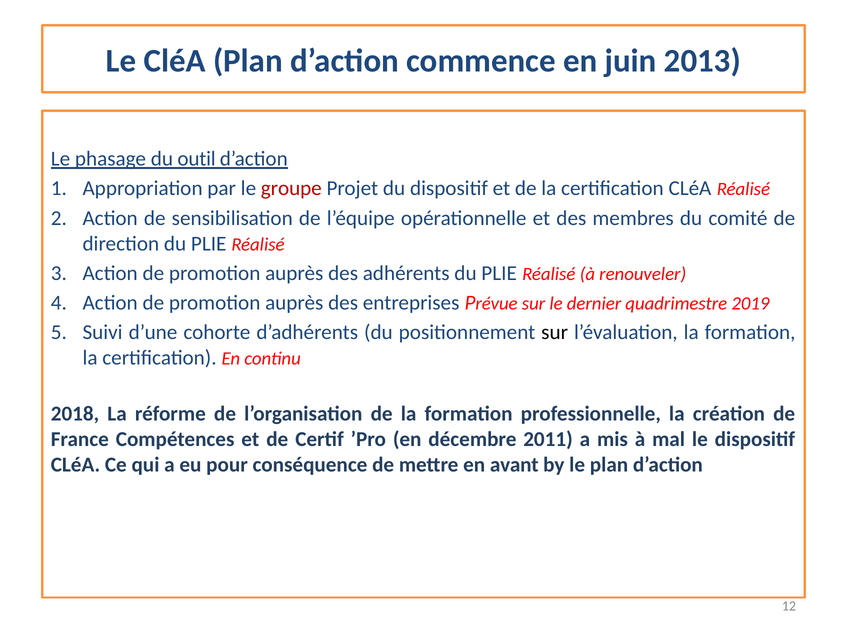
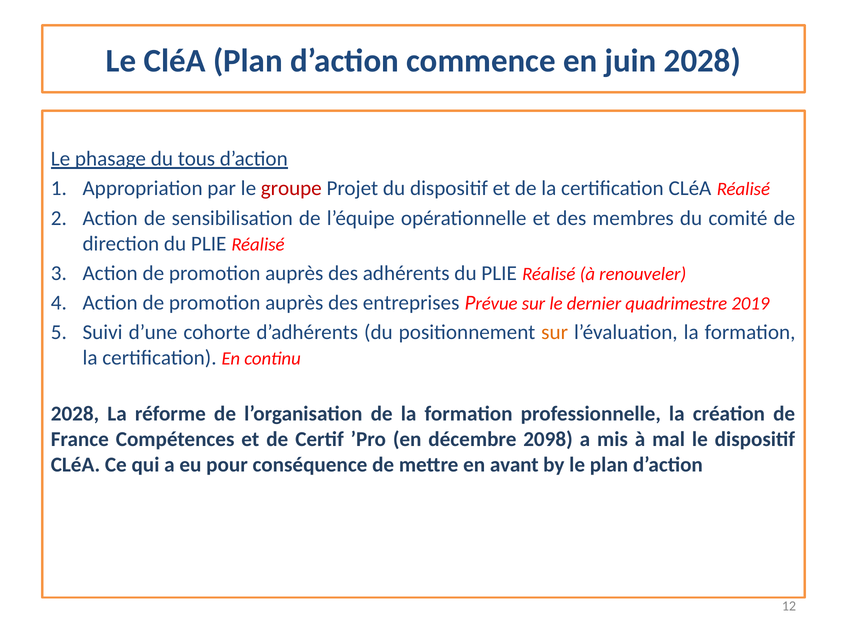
juin 2013: 2013 -> 2028 (702, 61)
outil: outil -> tous (196, 159)
sur colour: black -> orange (555, 333)
2018: 2018 -> 2028 (75, 414)
2011: 2011 -> 2098 (548, 439)
